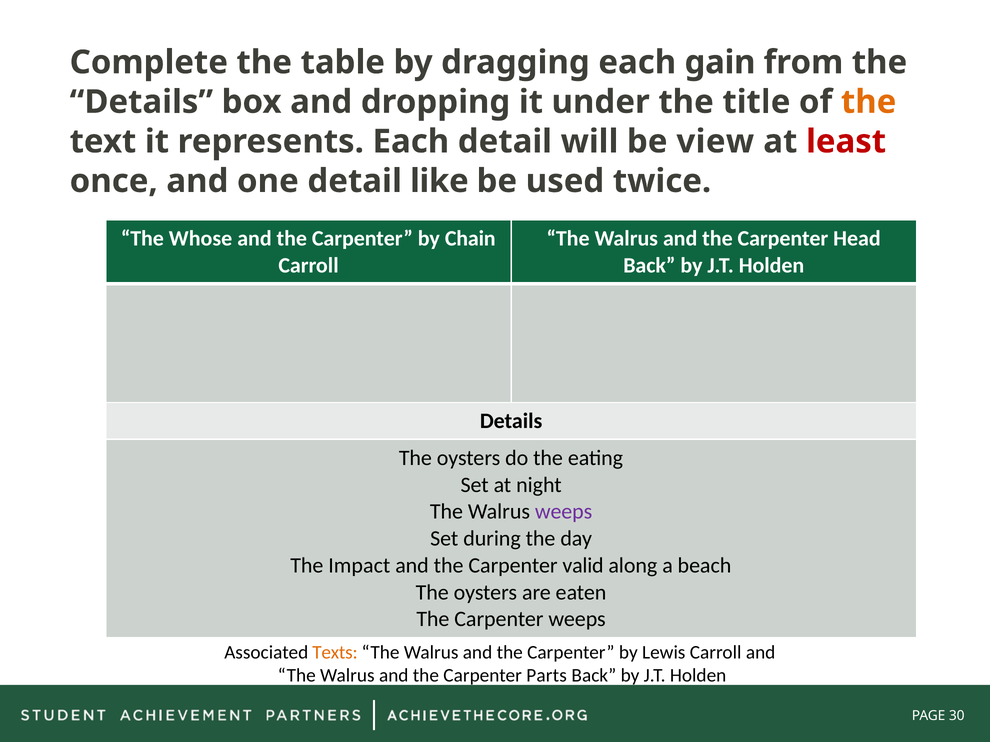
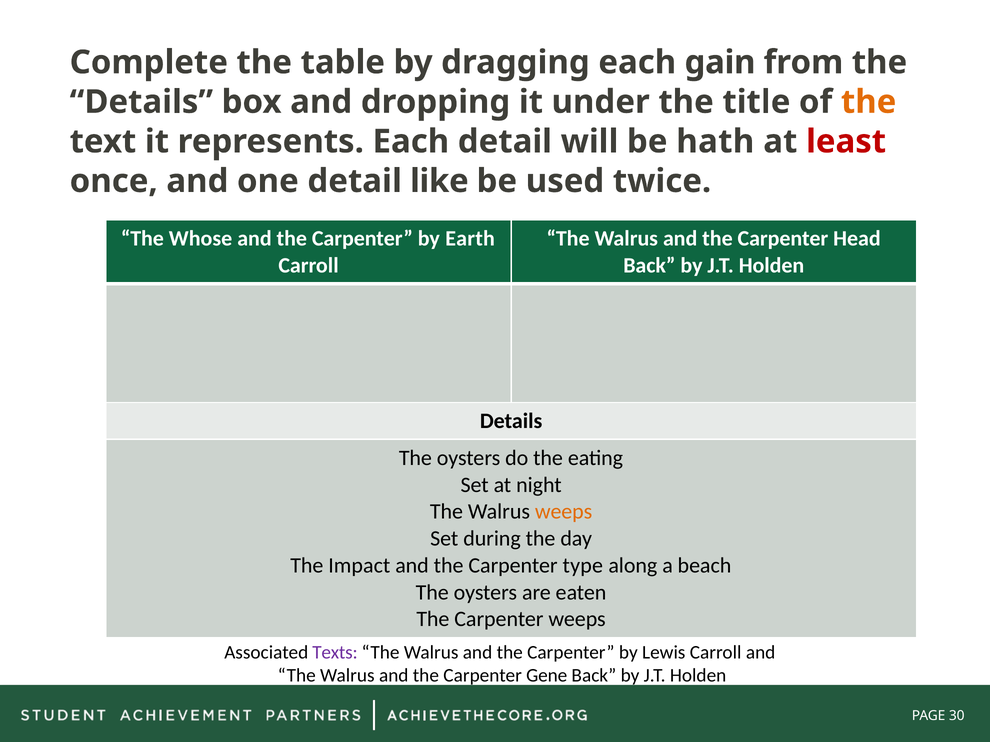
view: view -> hath (715, 142)
Chain: Chain -> Earth (470, 239)
weeps colour: purple -> orange (564, 512)
valid: valid -> type (583, 566)
Texts colour: orange -> purple (335, 653)
Parts: Parts -> Gene (547, 676)
